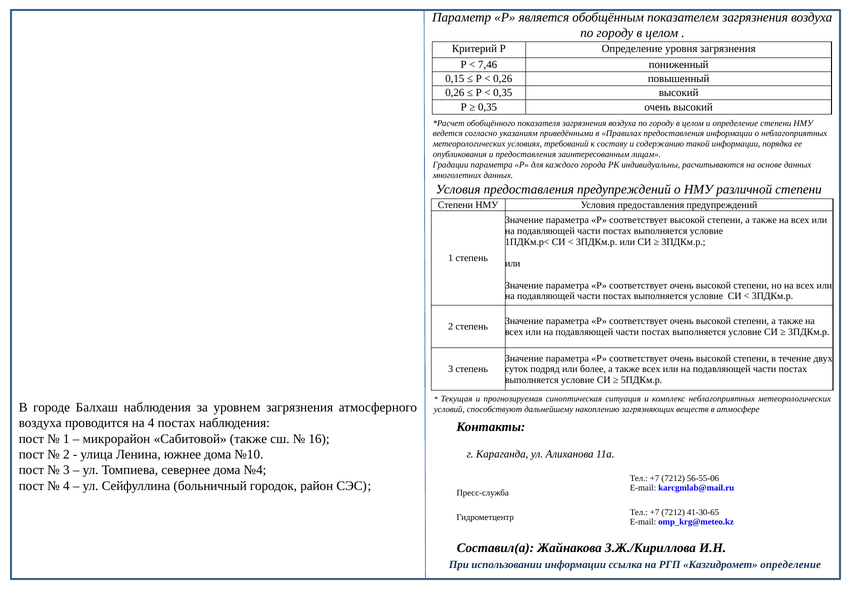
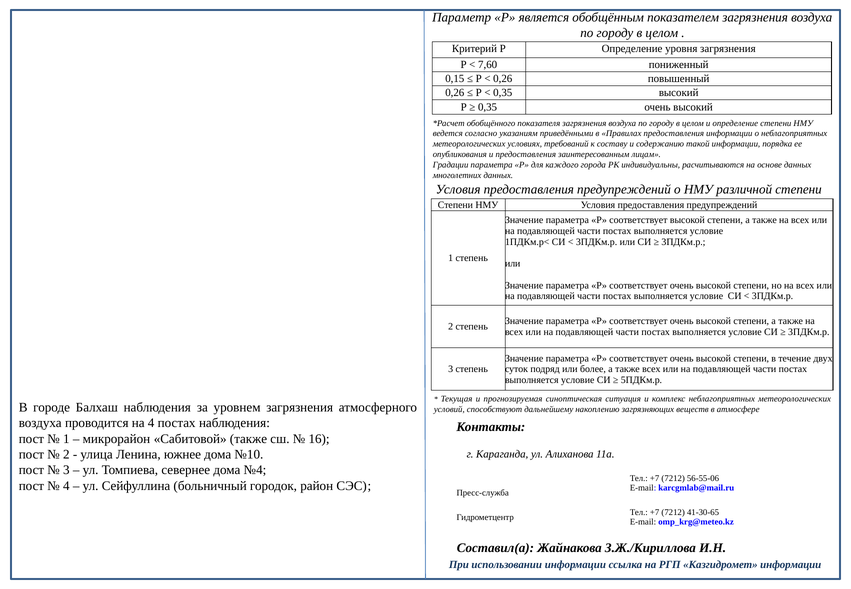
7,46: 7,46 -> 7,60 (488, 65)
Казгидромет определение: определение -> информации (791, 565)
